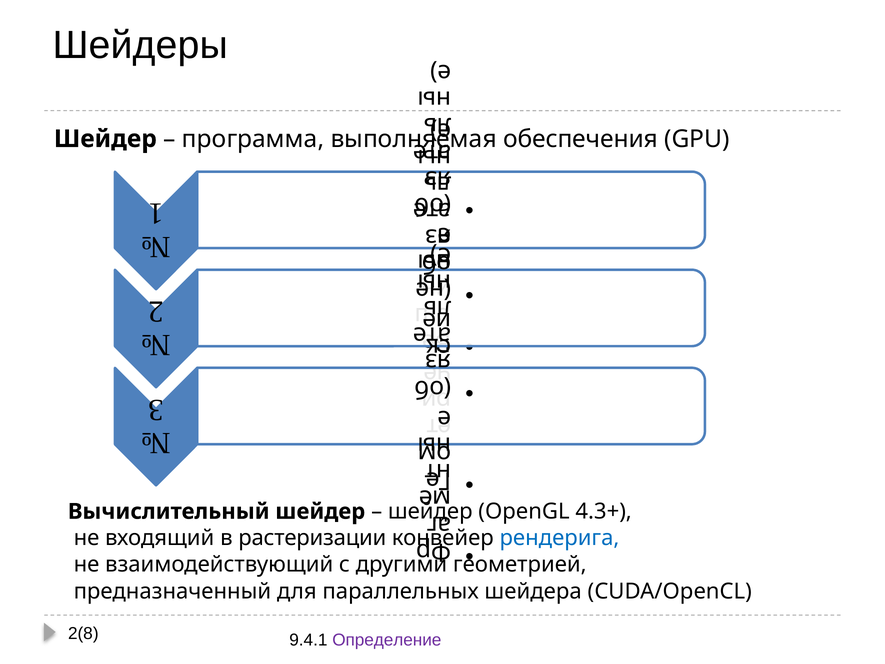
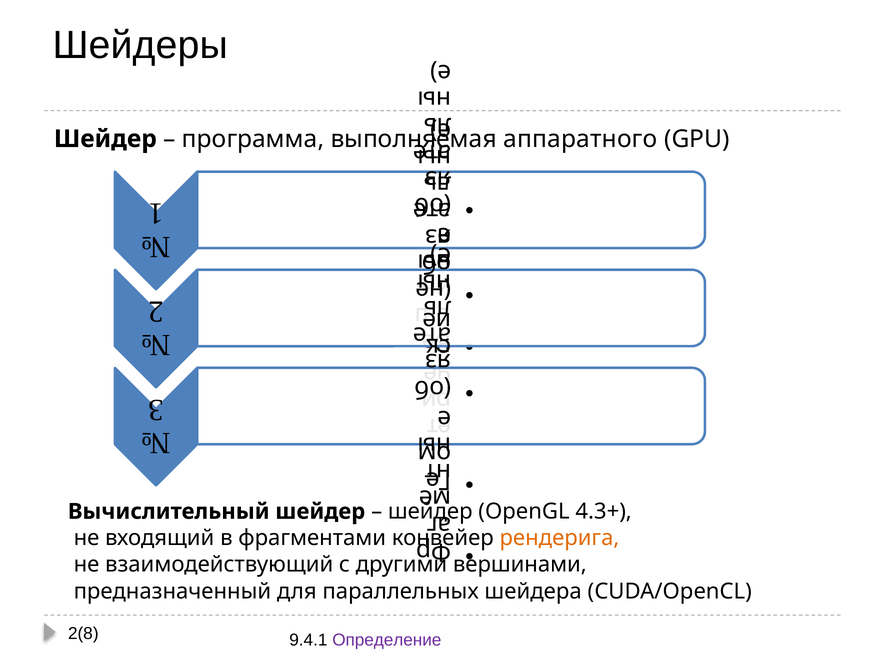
обеспечения: обеспечения -> аппаратного (580, 139)
растеризации: растеризации -> фрагментами (312, 538)
рендерига colour: blue -> orange (559, 538)
геометрией: геометрией -> вершинами (520, 564)
